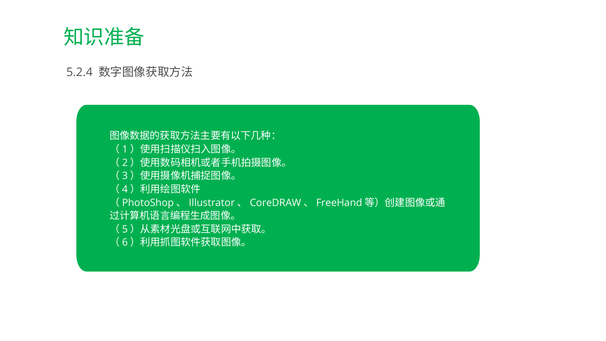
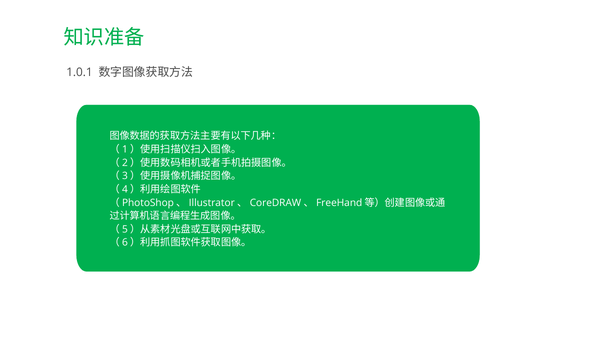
5.2.4: 5.2.4 -> 1.0.1 (79, 72)
